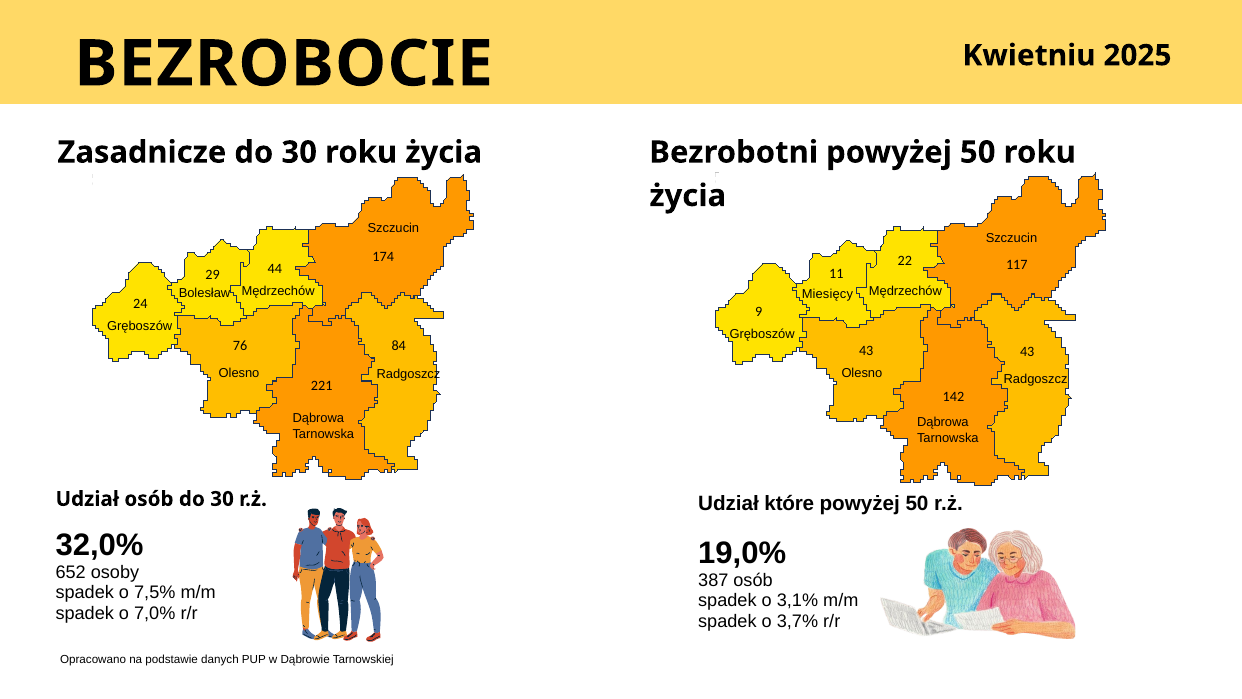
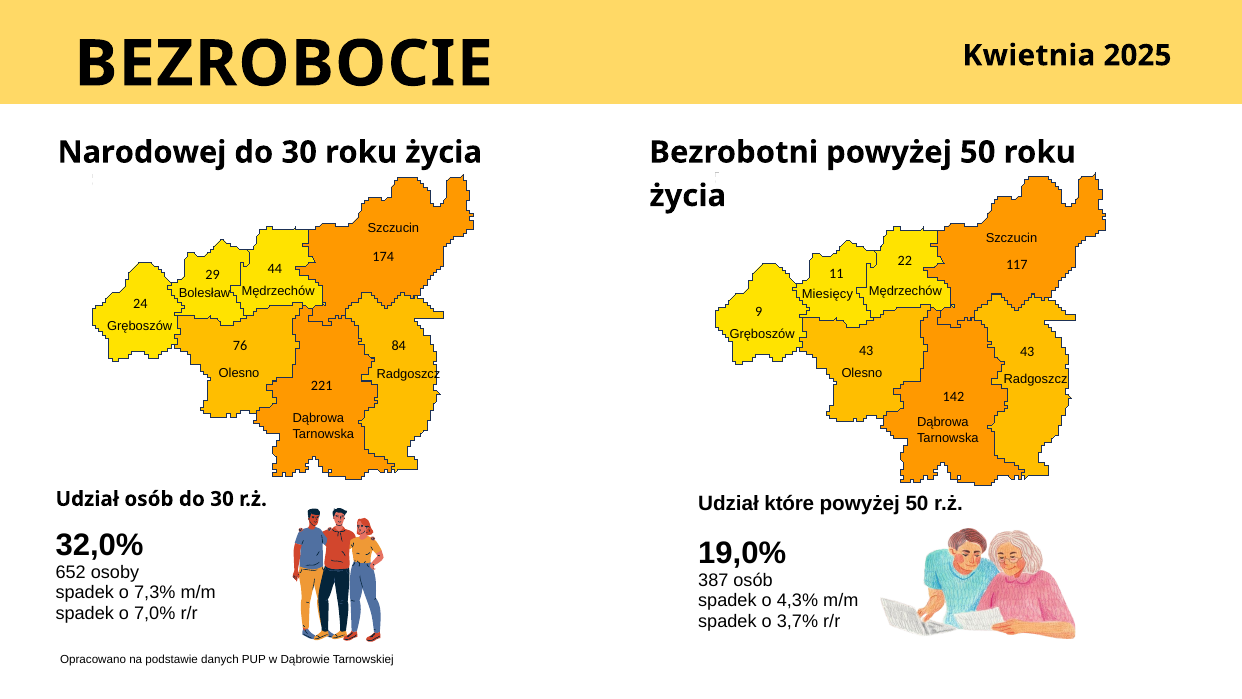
Kwietniu: Kwietniu -> Kwietnia (1029, 55)
Zasadnicze: Zasadnicze -> Narodowej (142, 152)
7,5%: 7,5% -> 7,3% (155, 592)
3,1%: 3,1% -> 4,3% (797, 600)
